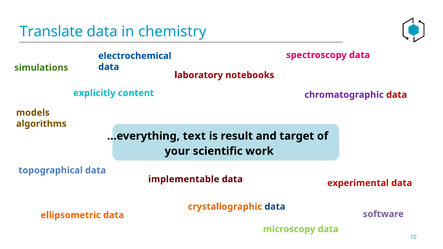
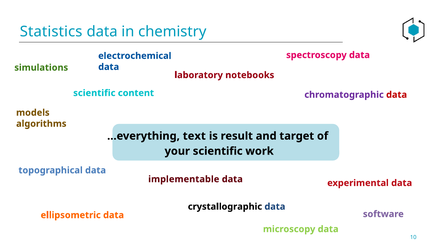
Translate: Translate -> Statistics (51, 32)
explicitly: explicitly -> scientific (94, 93)
crystallographic colour: orange -> black (225, 207)
